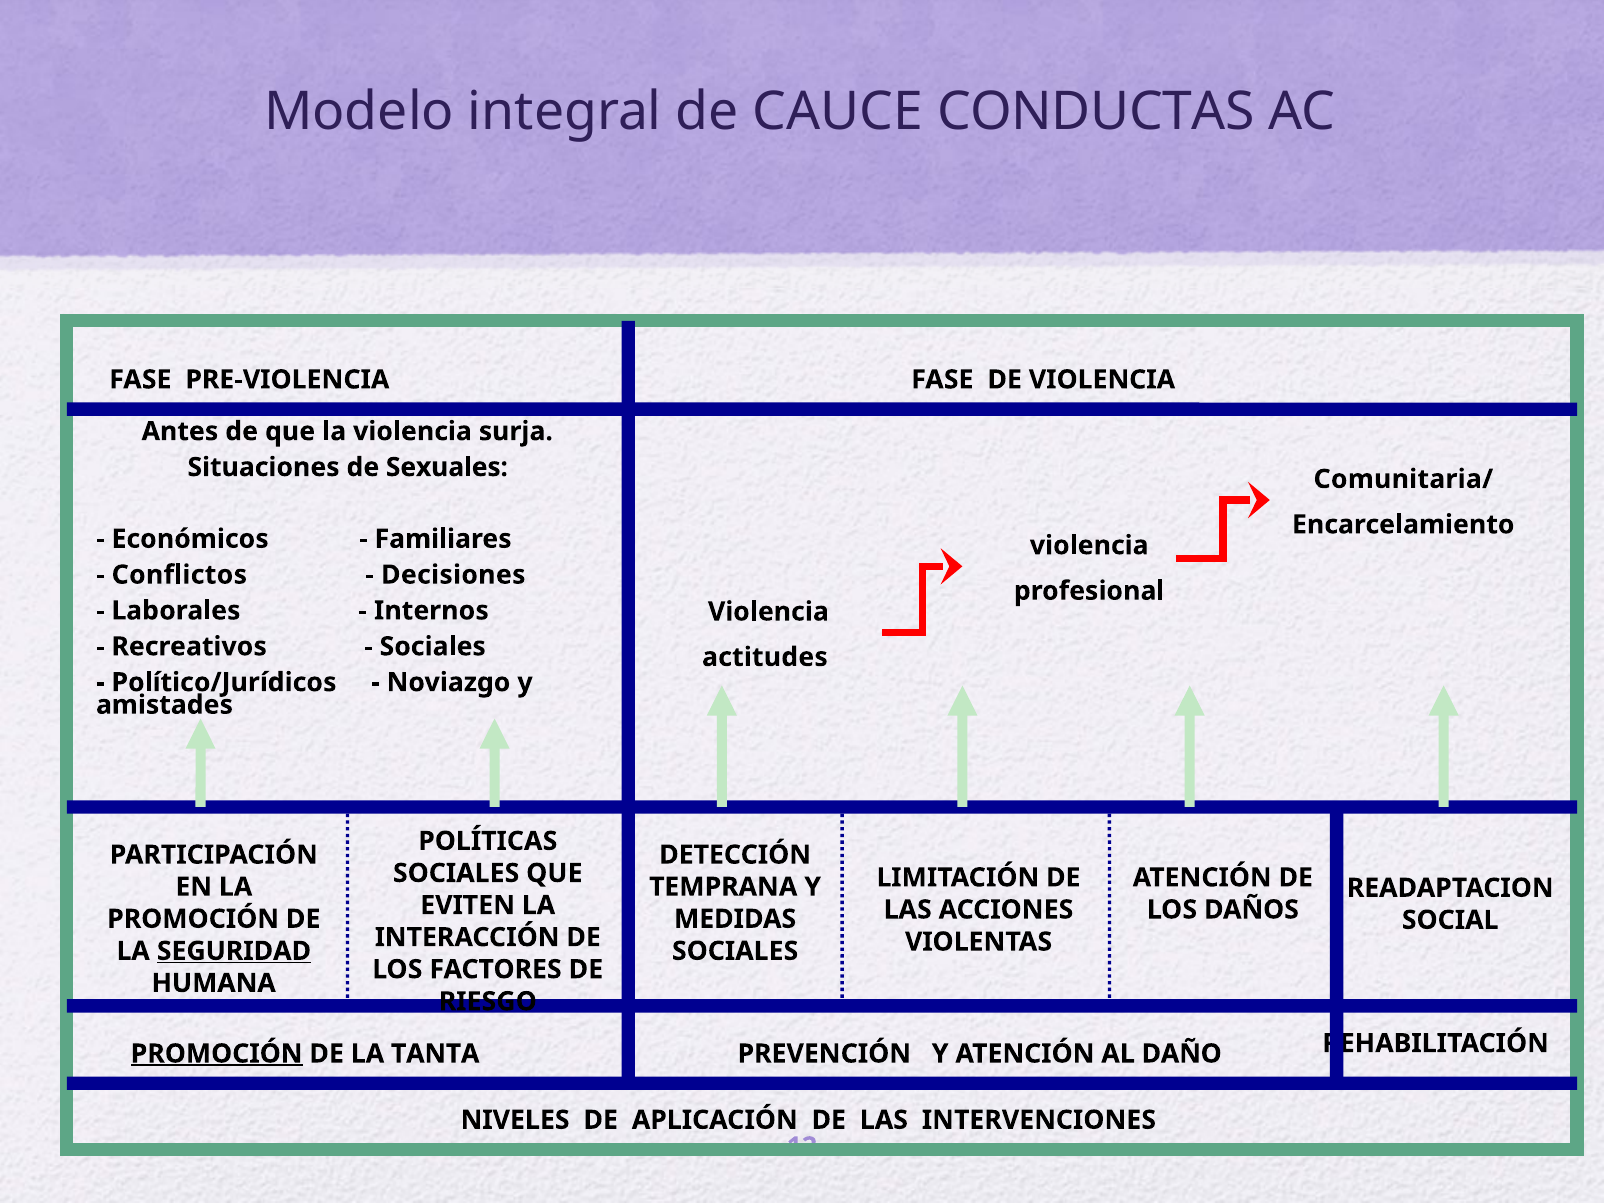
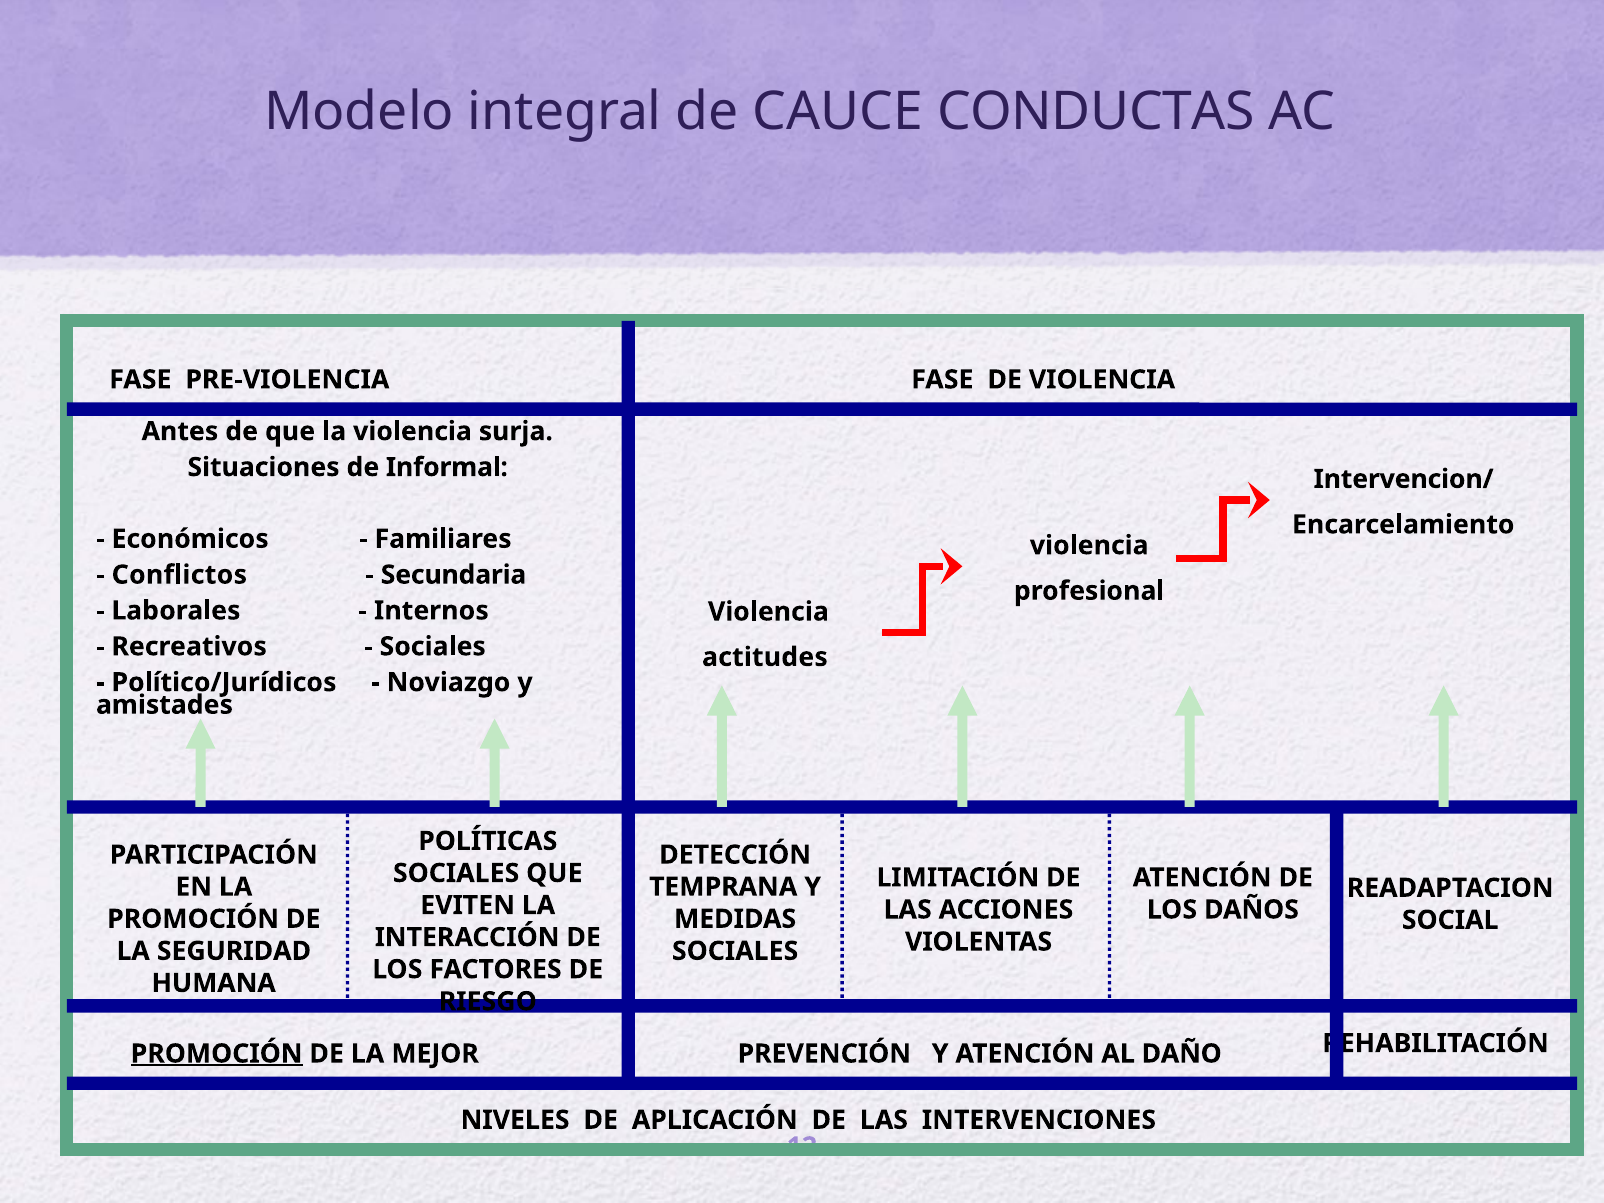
Sexuales: Sexuales -> Informal (447, 467)
Comunitaria/: Comunitaria/ -> Intervencion/ (1404, 479)
Decisiones: Decisiones -> Secundaria (454, 575)
SEGURIDAD underline: present -> none (234, 951)
TANTA: TANTA -> MEJOR (435, 1054)
